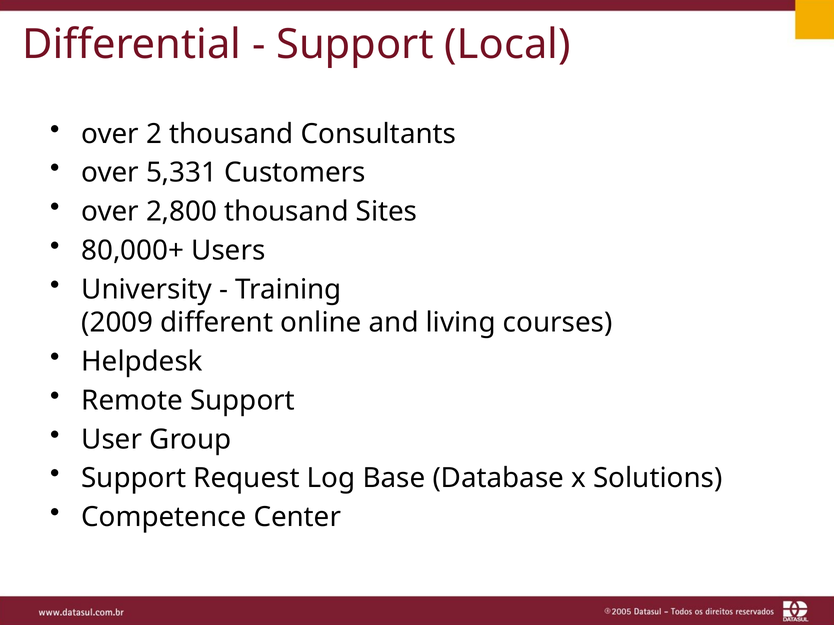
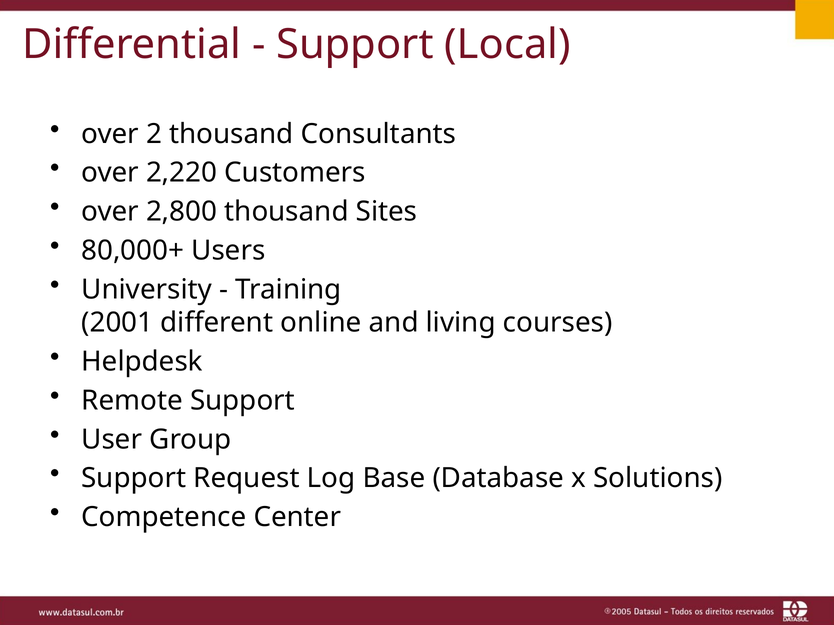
5,331: 5,331 -> 2,220 (182, 173)
2009: 2009 -> 2001 (117, 323)
